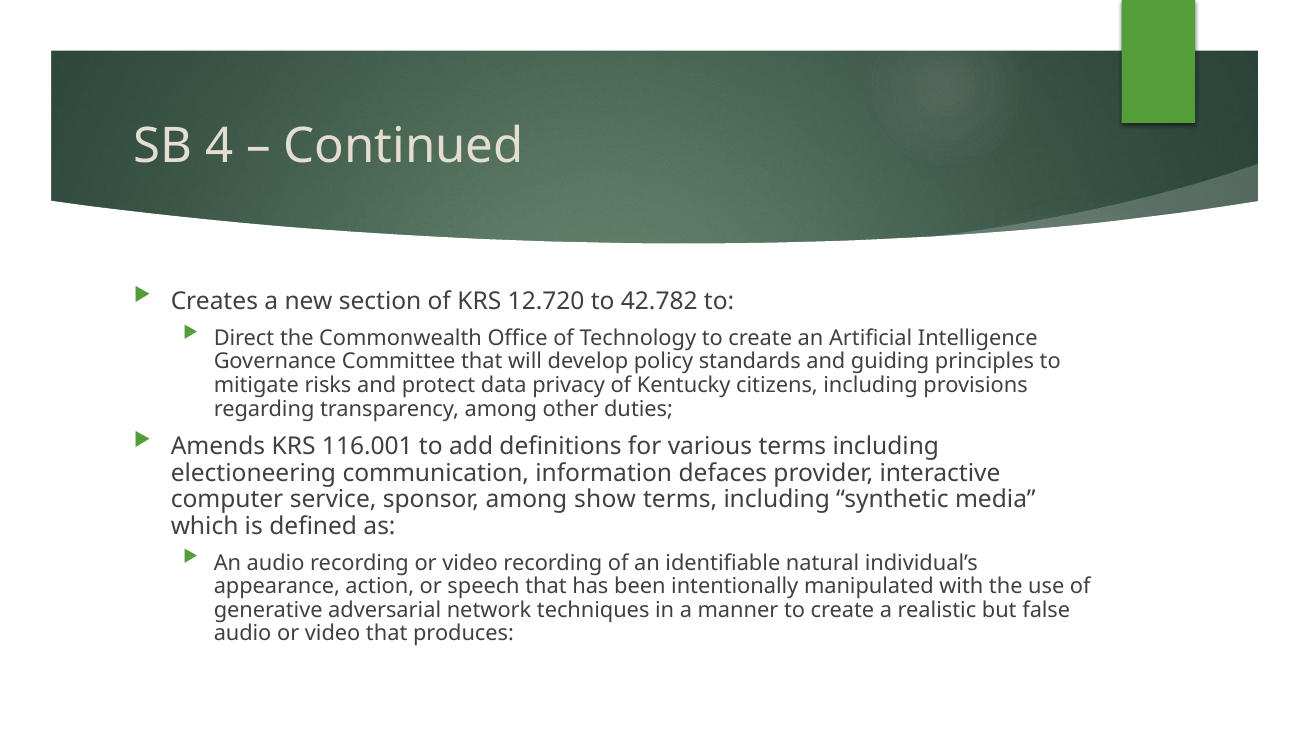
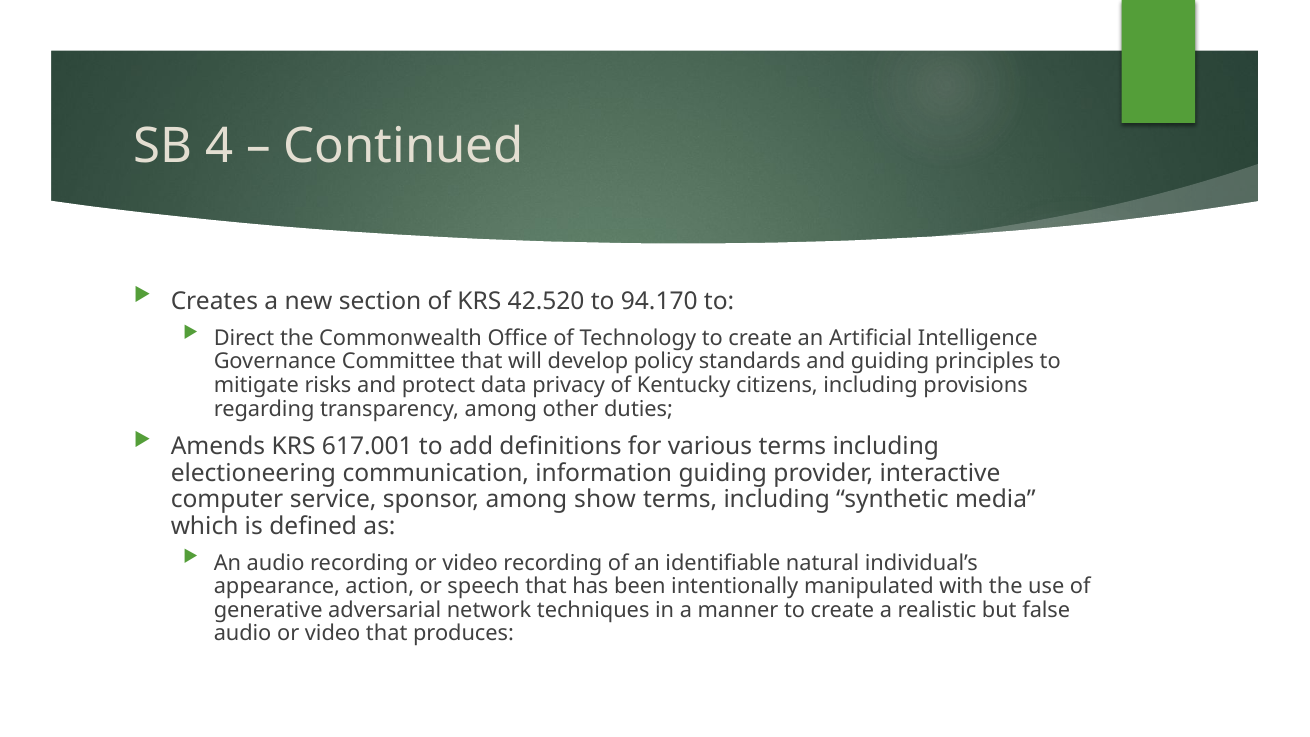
12.720: 12.720 -> 42.520 (546, 301)
42.782: 42.782 -> 94.170 (659, 301)
116.001: 116.001 -> 617.001 (367, 446)
information defaces: defaces -> guiding (723, 473)
